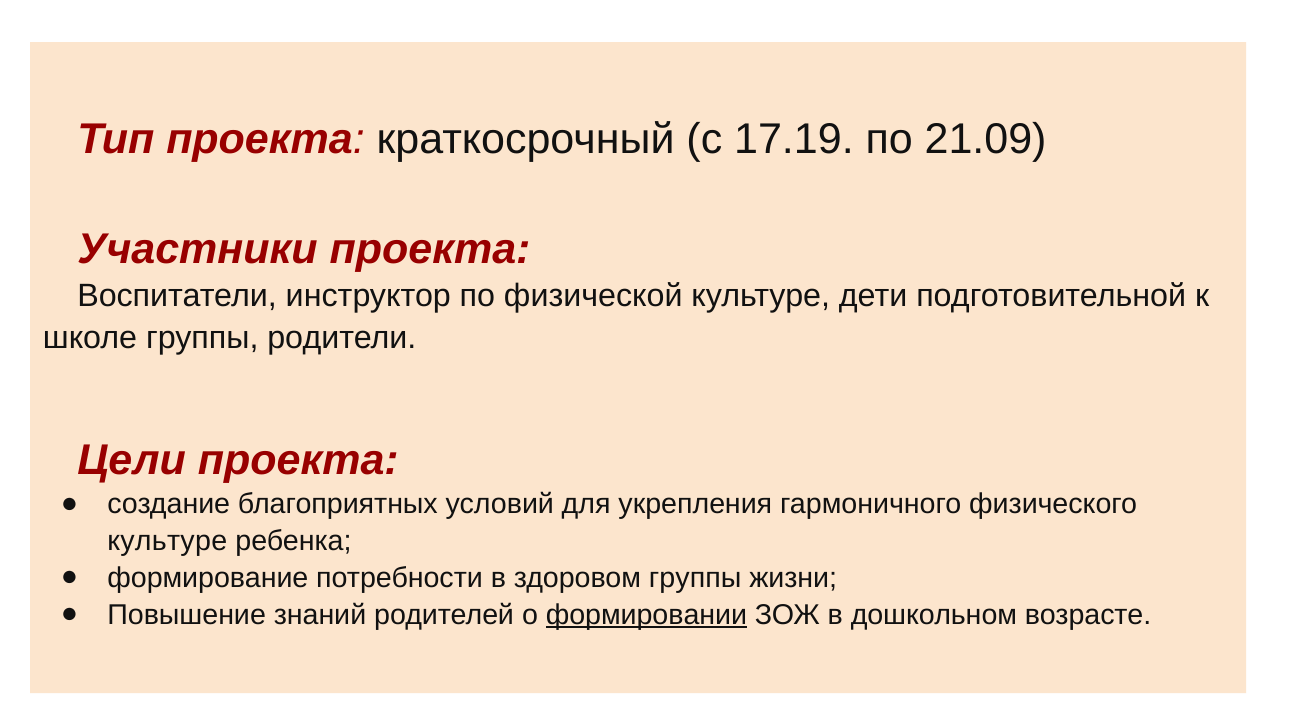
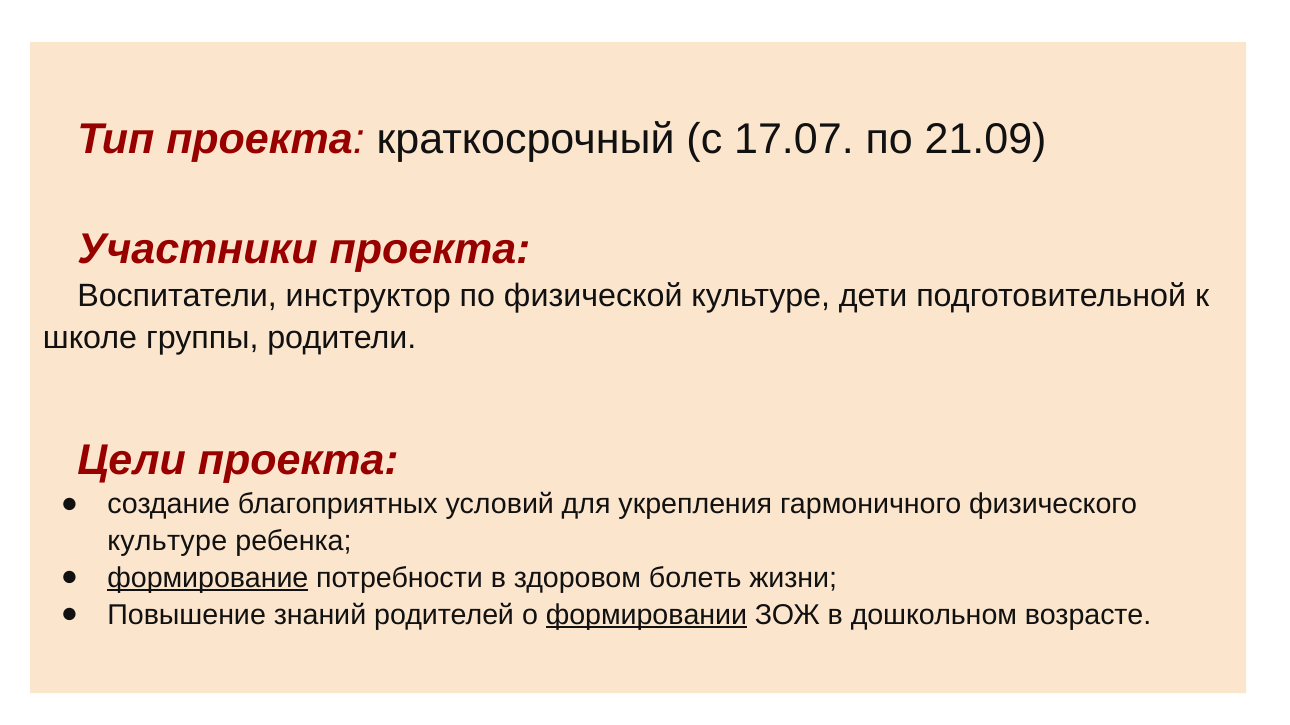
17.19: 17.19 -> 17.07 (794, 139)
формирование underline: none -> present (208, 578)
здоровом группы: группы -> болеть (695, 578)
